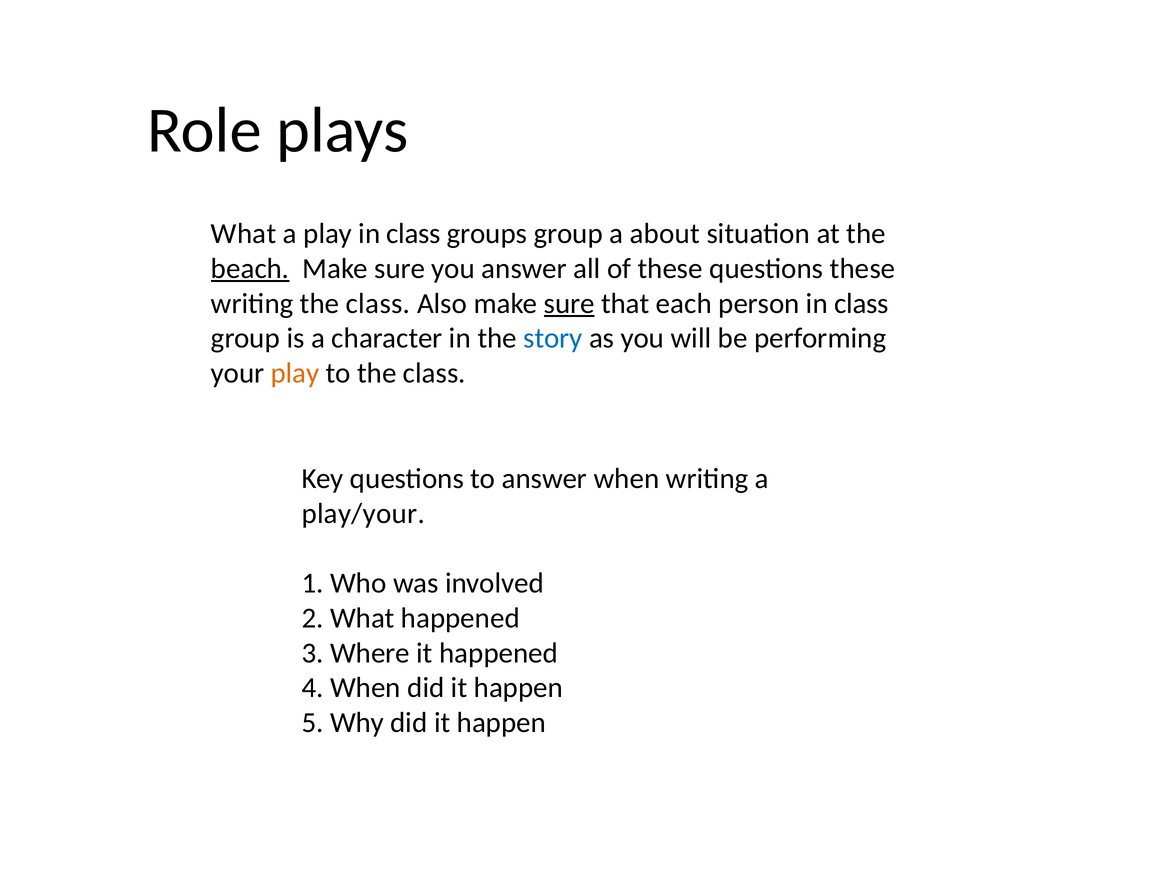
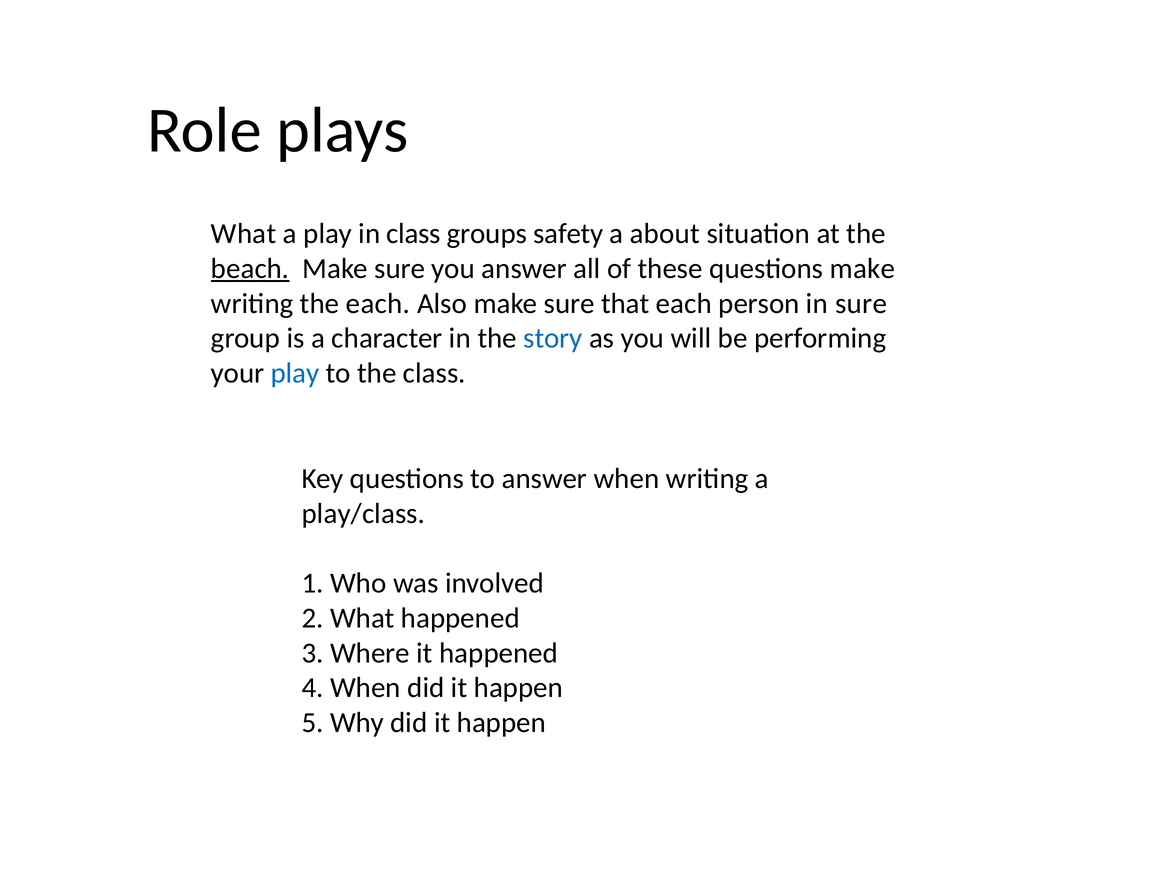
groups group: group -> safety (568, 234)
questions these: these -> make (863, 269)
writing the class: class -> each (378, 303)
sure underline: present -> none (569, 303)
person in class: class -> sure (861, 303)
play colour: orange -> blue (295, 373)
play/your: play/your -> play/class (363, 513)
